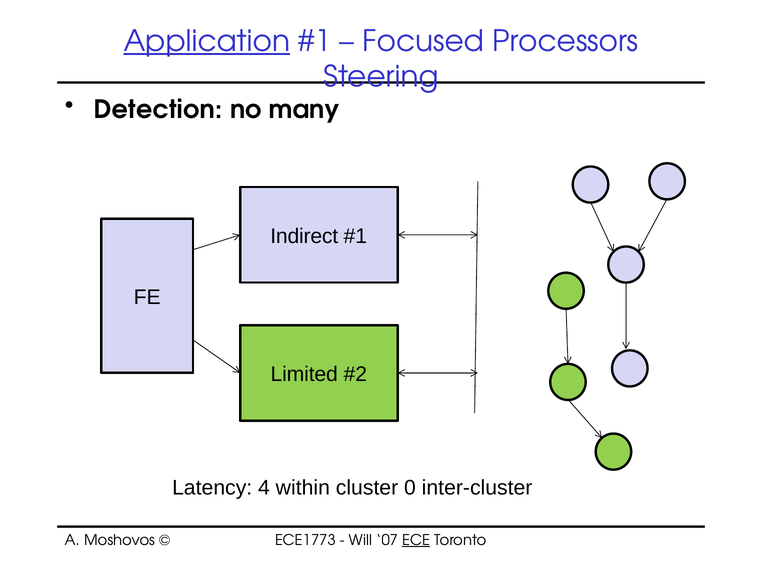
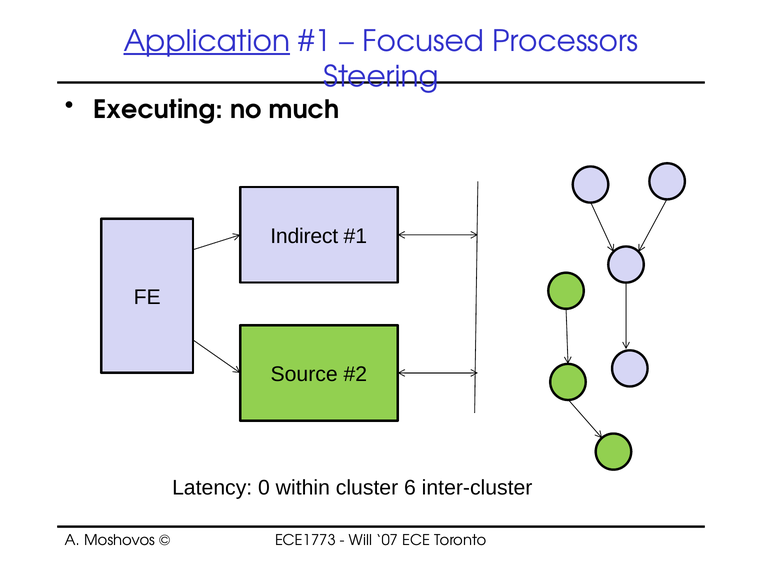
Detection: Detection -> Executing (158, 110)
many: many -> much (304, 110)
Limited: Limited -> Source (304, 375)
4: 4 -> 0 (264, 488)
0: 0 -> 6 (410, 488)
ECE underline: present -> none (416, 541)
